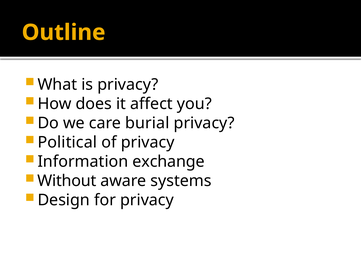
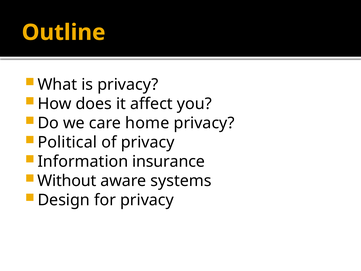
burial: burial -> home (147, 123)
exchange: exchange -> insurance (169, 161)
